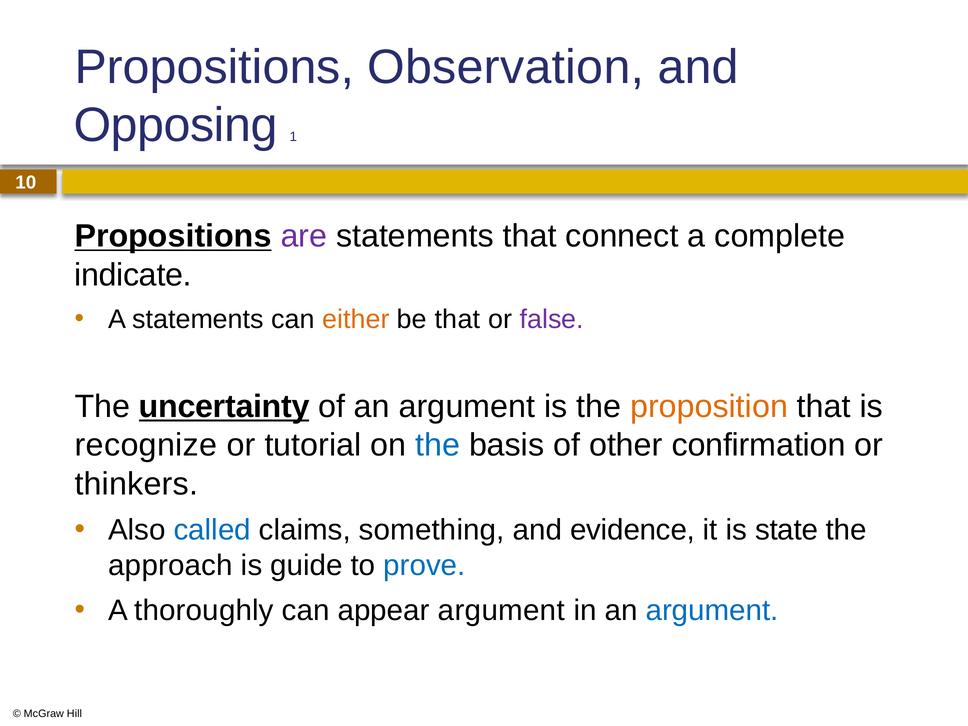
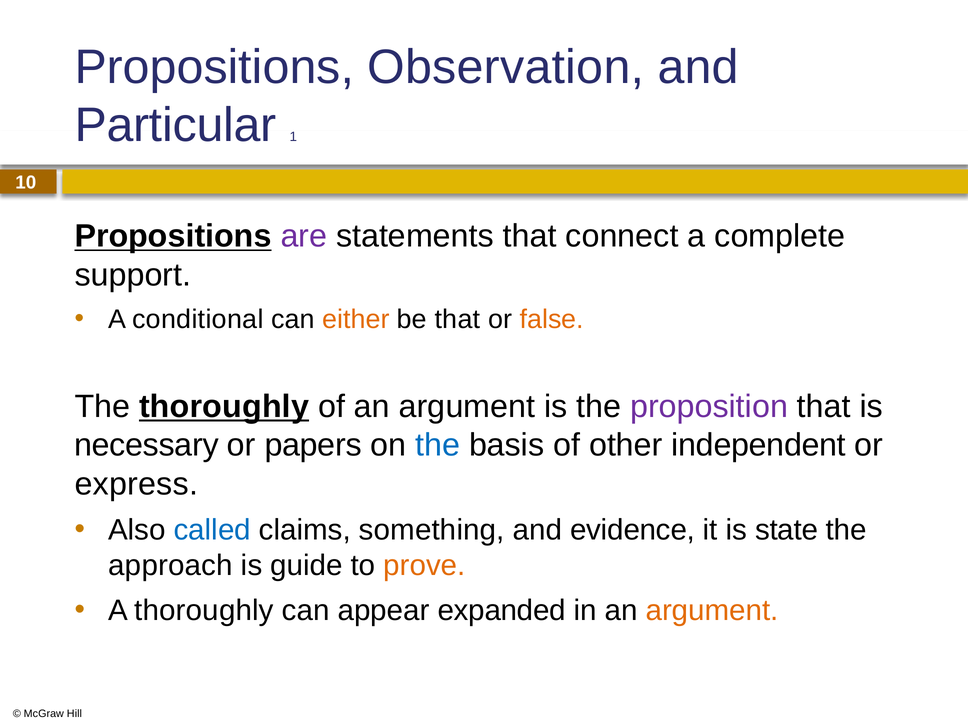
Opposing: Opposing -> Particular (175, 125)
indicate: indicate -> support (133, 275)
A statements: statements -> conditional (198, 319)
false colour: purple -> orange (552, 319)
The uncertainty: uncertainty -> thoroughly (224, 406)
proposition colour: orange -> purple (709, 406)
recognize: recognize -> necessary (146, 445)
tutorial: tutorial -> papers (313, 445)
confirmation: confirmation -> independent (759, 445)
thinkers: thinkers -> express (136, 484)
prove colour: blue -> orange (424, 566)
appear argument: argument -> expanded (502, 611)
argument colour: blue -> orange (712, 611)
